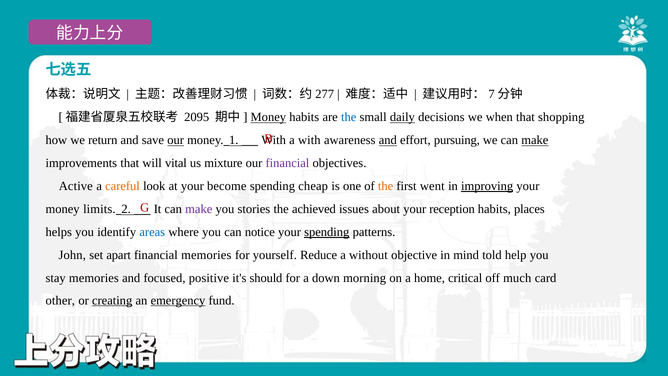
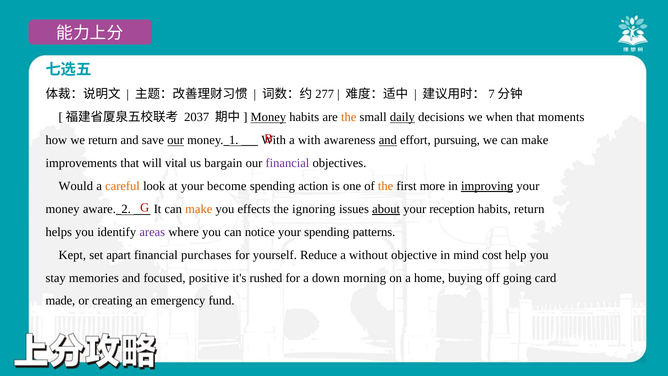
2095: 2095 -> 2037 (197, 117)
the colour: blue -> orange (349, 117)
shopping: shopping -> moments (561, 117)
make underline: present -> none (535, 140)
mixture: mixture -> bargain (223, 163)
Active: Active -> Would (76, 186)
cheap: cheap -> action (313, 186)
went: went -> more (432, 186)
limits: limits -> aware (99, 209)
make colour: purple -> orange (199, 209)
stories: stories -> effects (254, 209)
achieved: achieved -> ignoring (314, 209)
about underline: none -> present (386, 209)
habits places: places -> return (529, 209)
areas colour: blue -> purple (152, 232)
spending underline: present -> none (327, 232)
John: John -> Kept (72, 255)
financial memories: memories -> purchases (206, 255)
told: told -> cost (492, 255)
should: should -> rushed (266, 278)
critical: critical -> buying (465, 278)
much: much -> going (517, 278)
other: other -> made (60, 300)
creating underline: present -> none (112, 300)
emergency underline: present -> none (178, 300)
